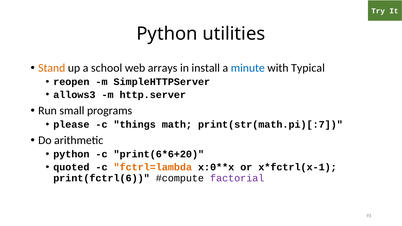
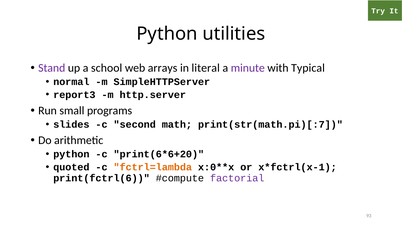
Stand colour: orange -> purple (52, 68)
install: install -> literal (206, 68)
minute colour: blue -> purple (248, 68)
reopen: reopen -> normal (71, 82)
allows3: allows3 -> report3 (74, 95)
please: please -> slides (71, 125)
things: things -> second (135, 125)
